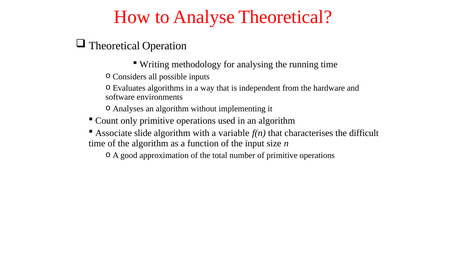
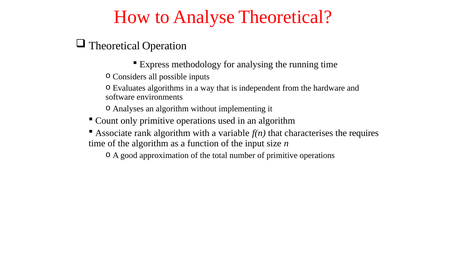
Writing: Writing -> Express (154, 64)
slide: slide -> rank (143, 133)
difficult: difficult -> requires (364, 133)
